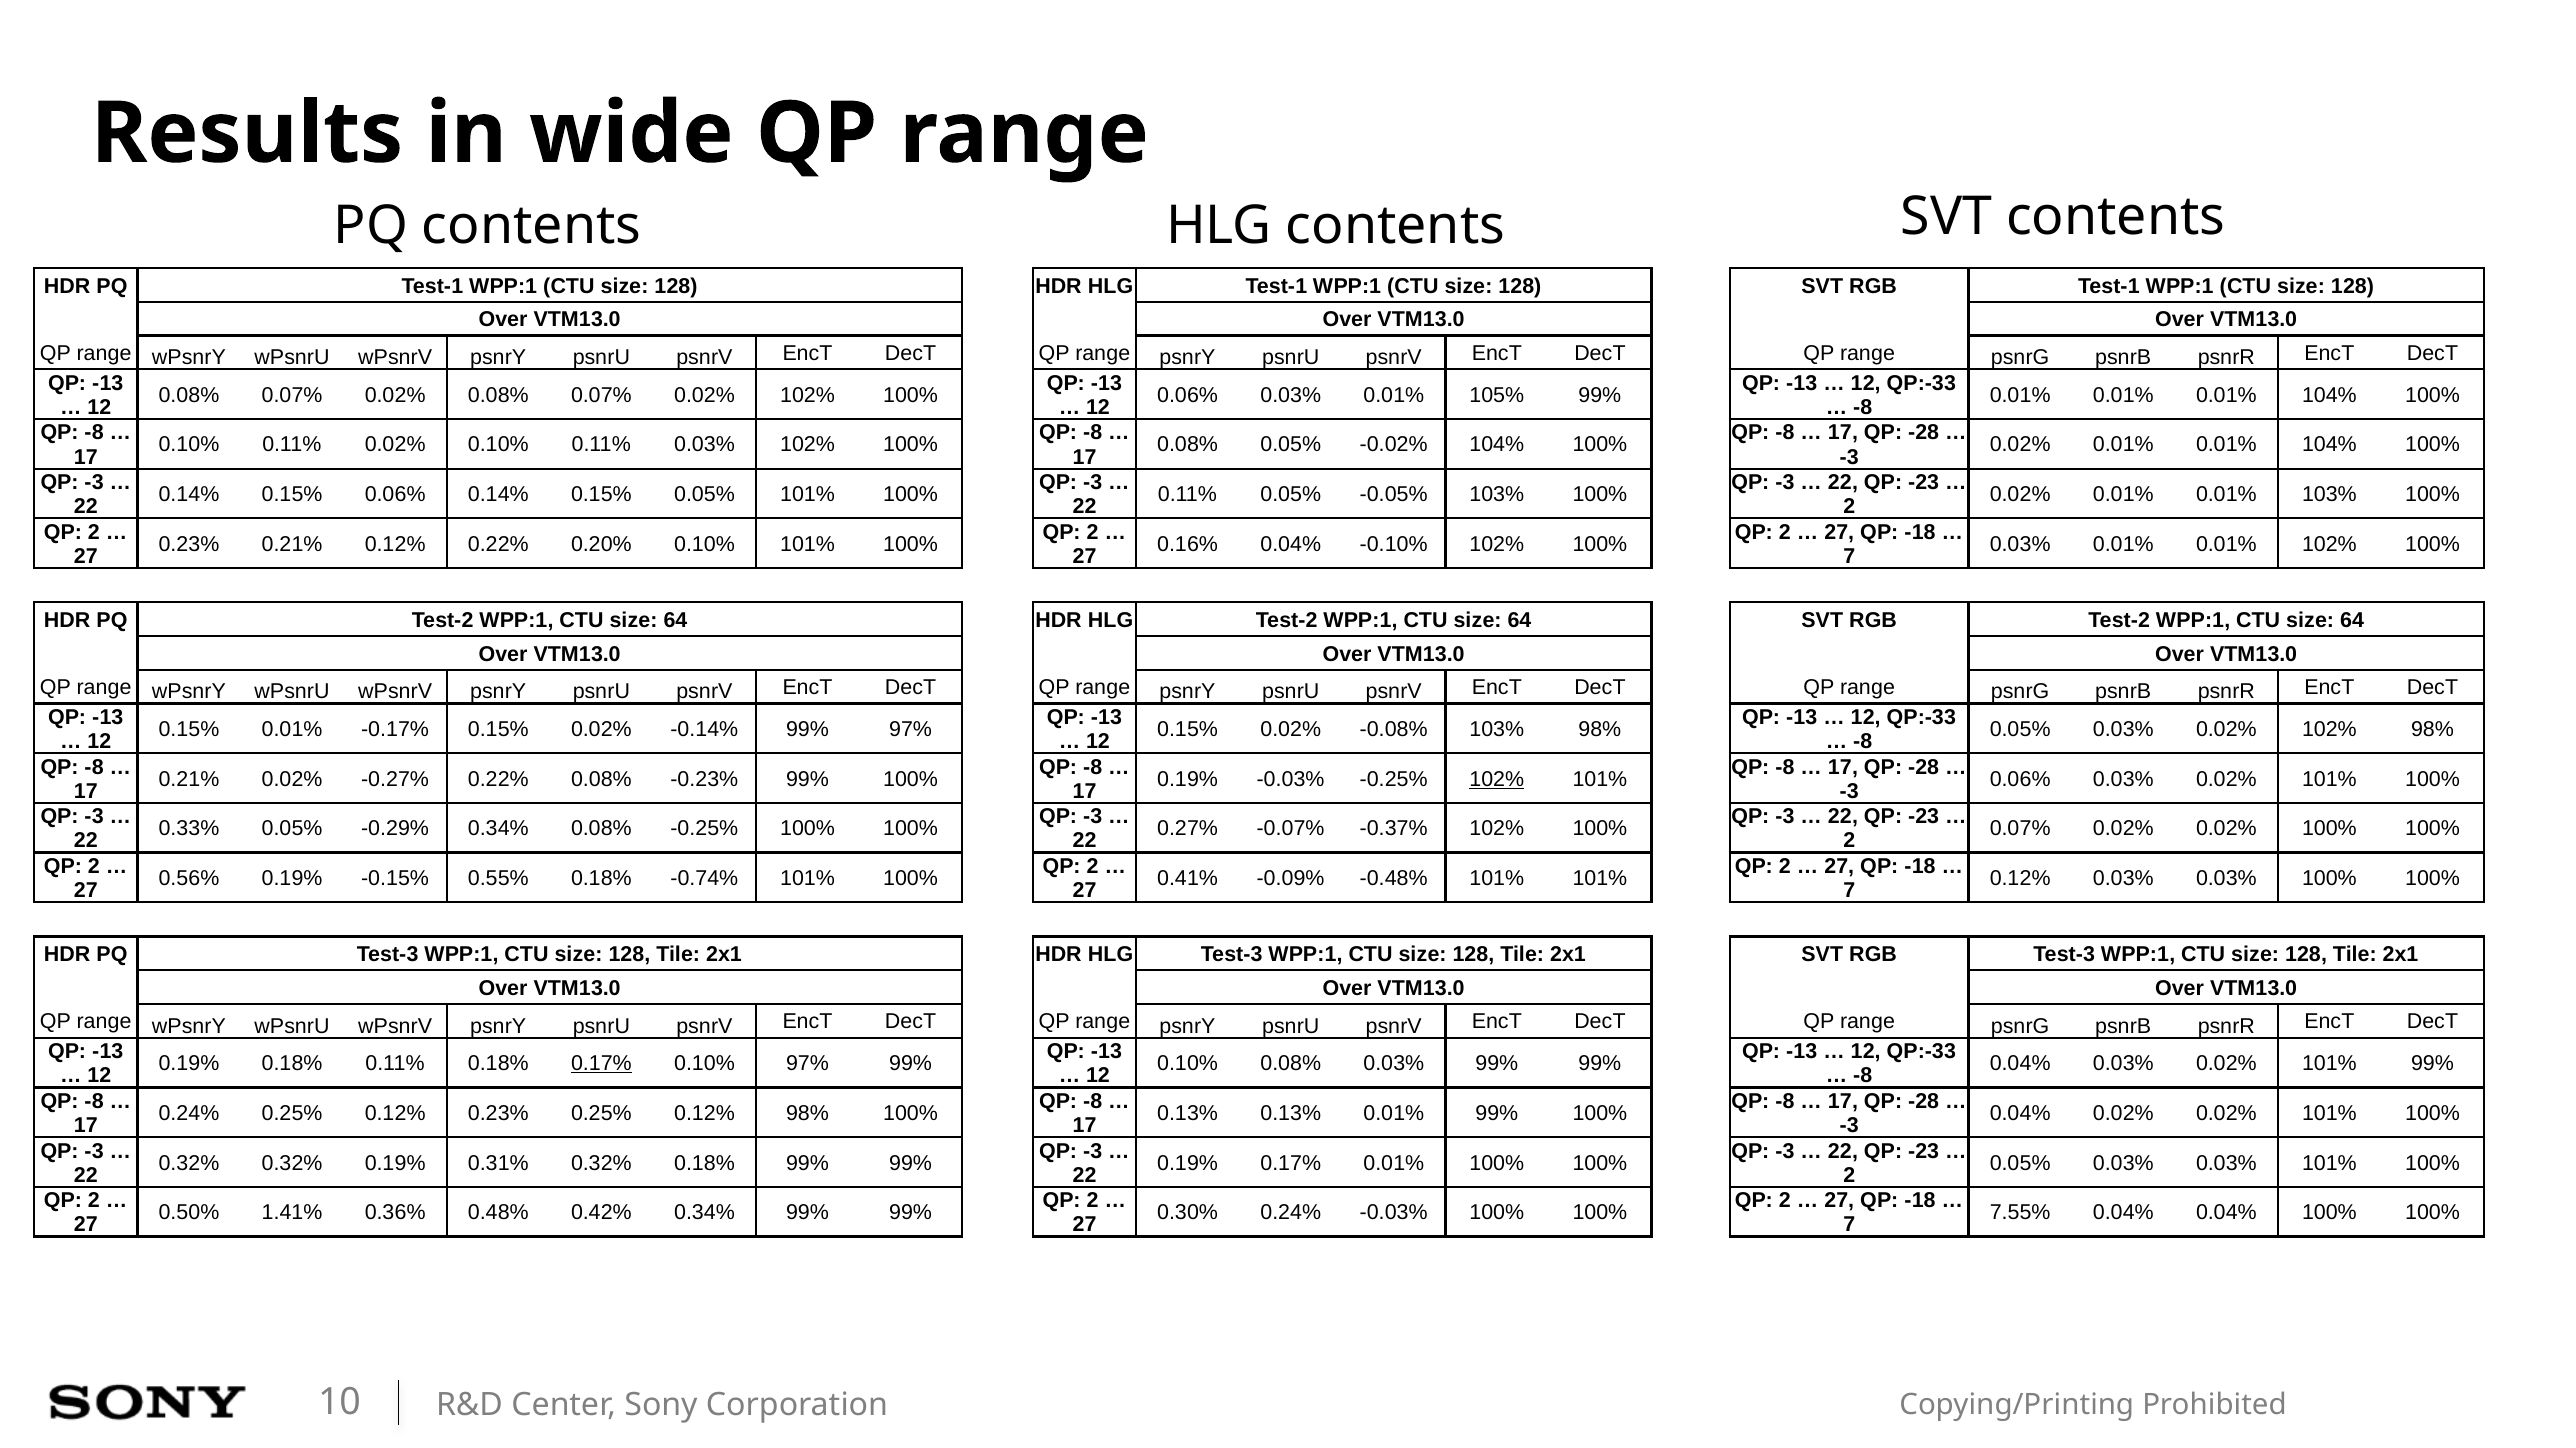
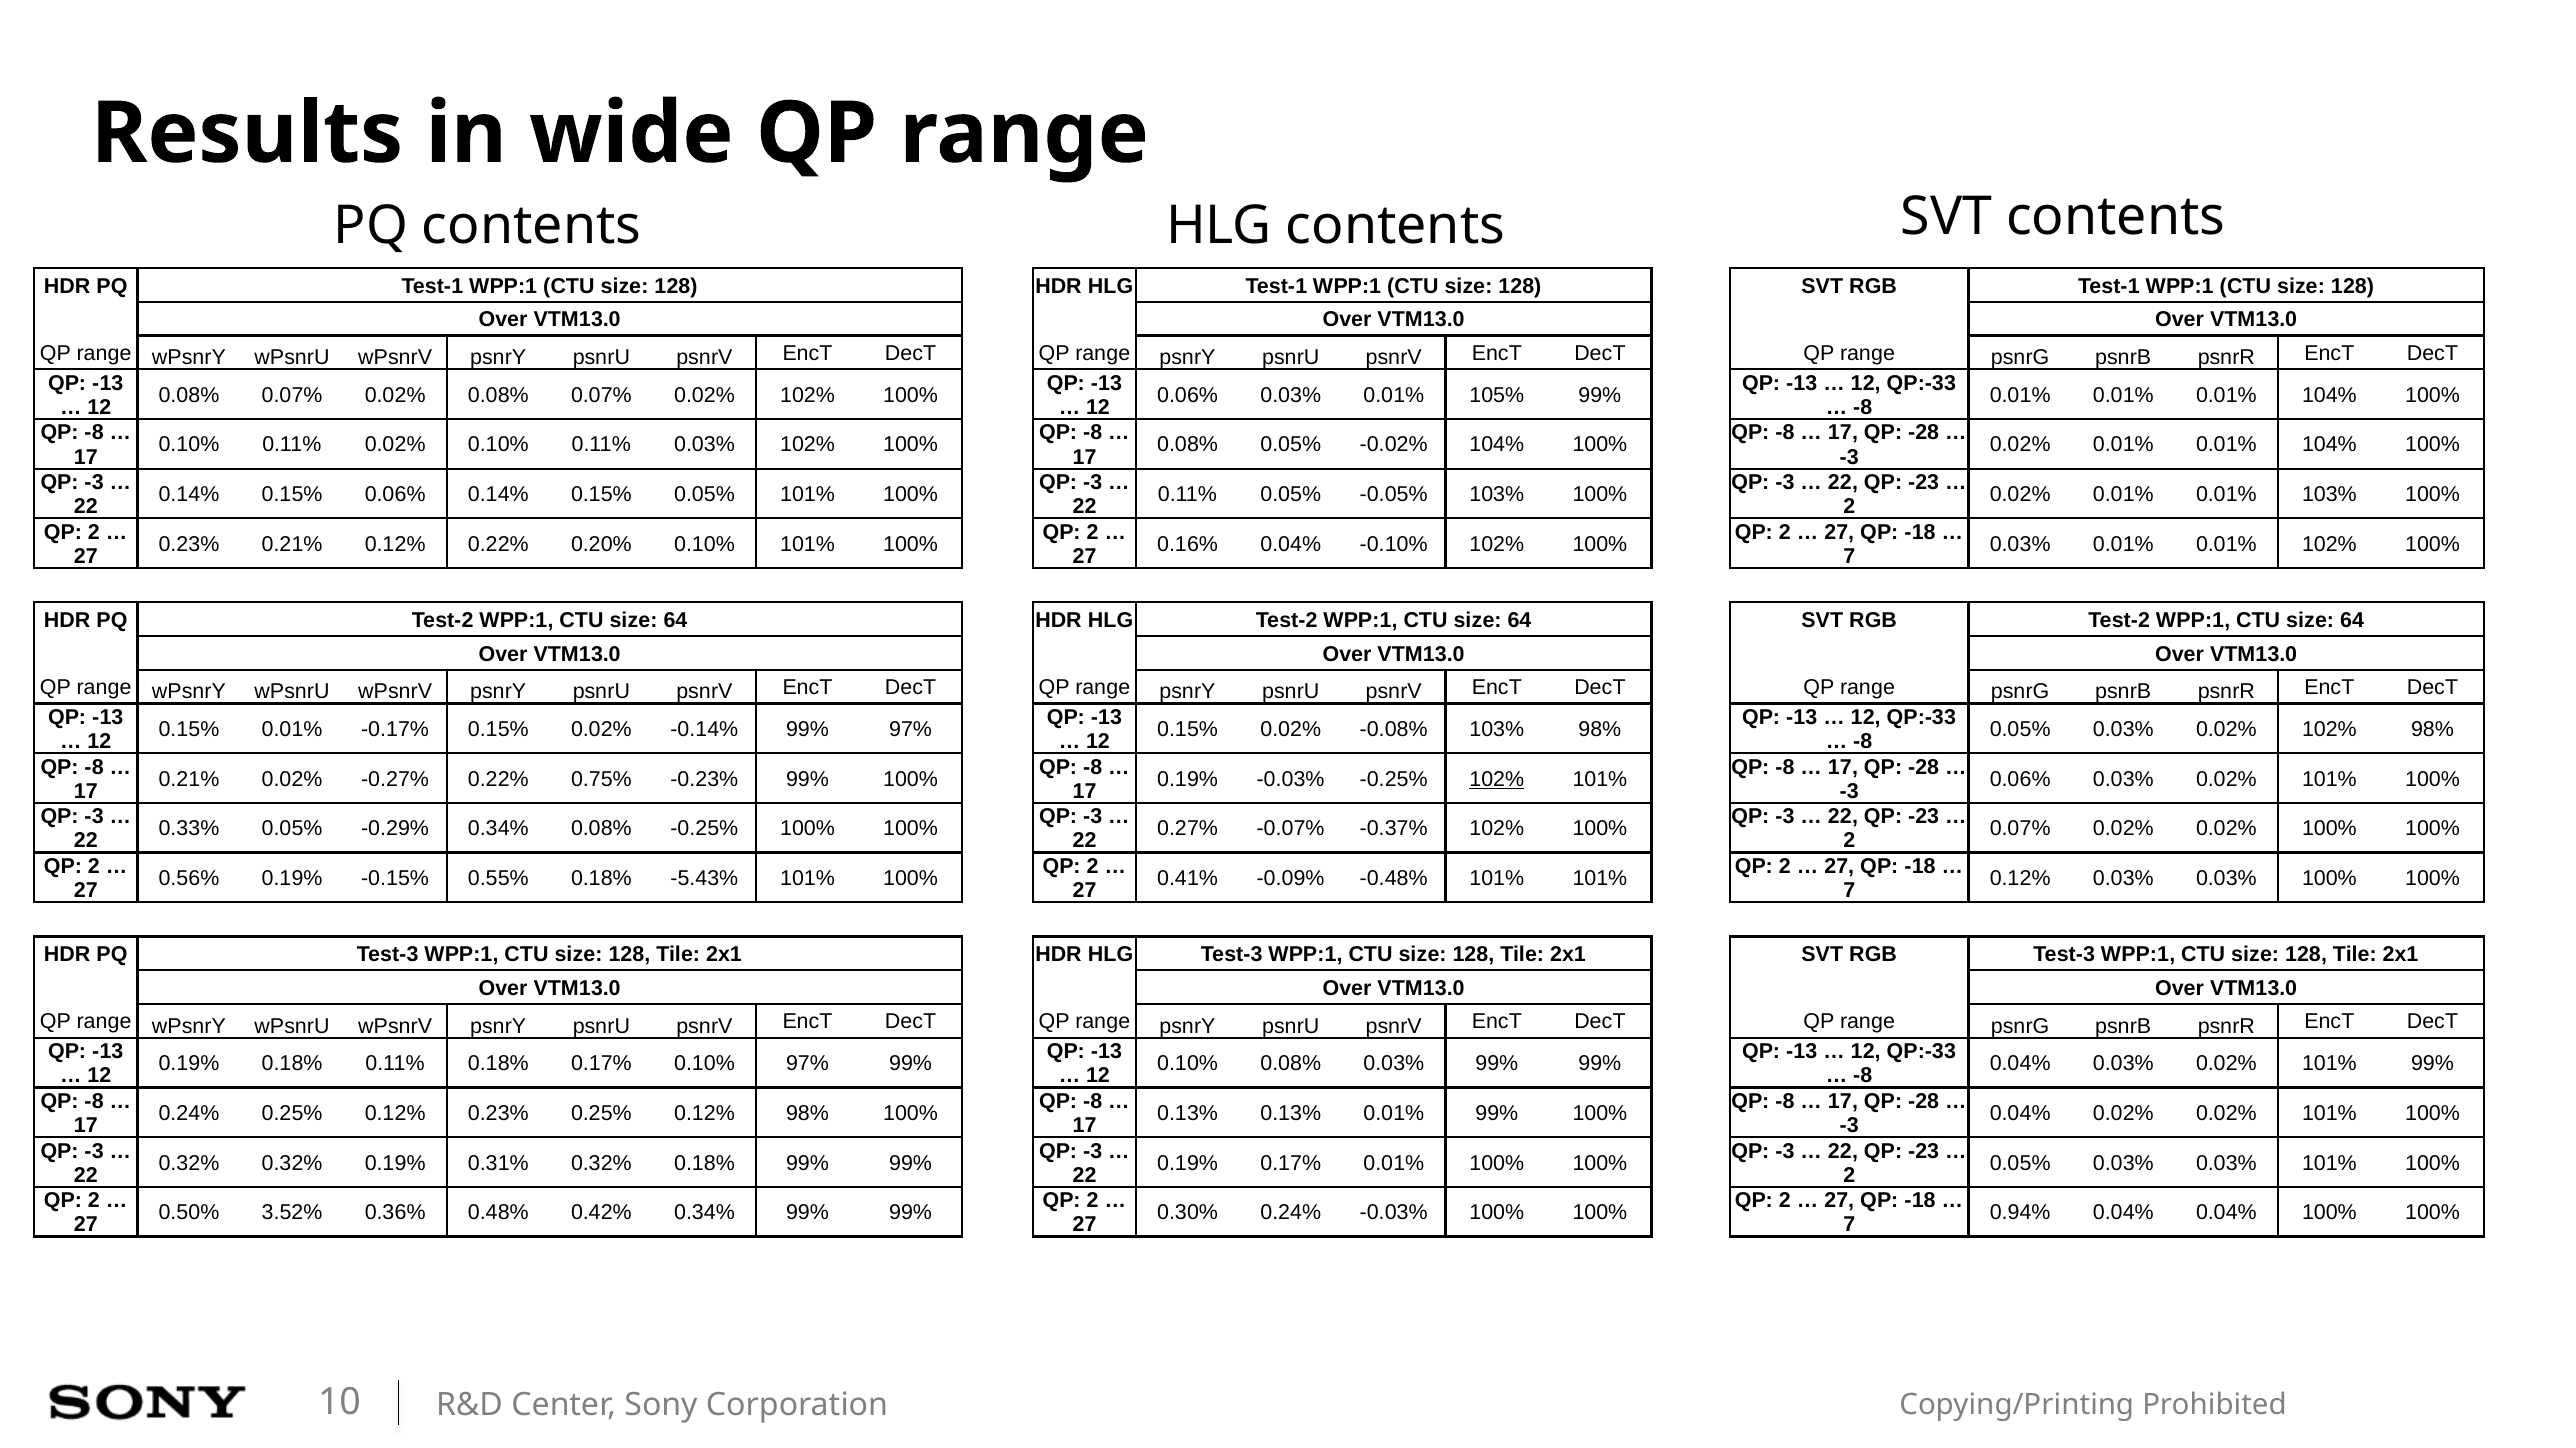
0.22% 0.08%: 0.08% -> 0.75% (601, 779)
-0.74%: -0.74% -> -5.43% (704, 878)
0.17% underline: present -> none (601, 1063)
1.41%: 1.41% -> 3.52% (292, 1213)
7.55%: 7.55% -> 0.94% (2020, 1213)
